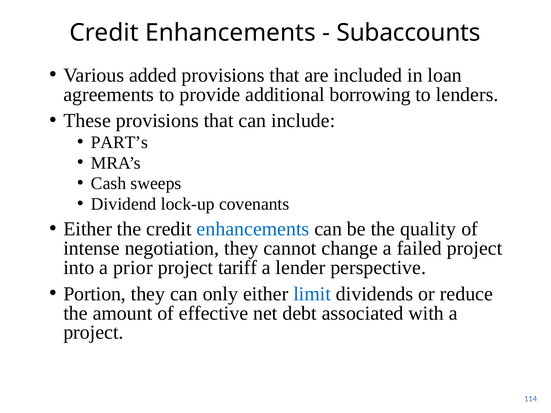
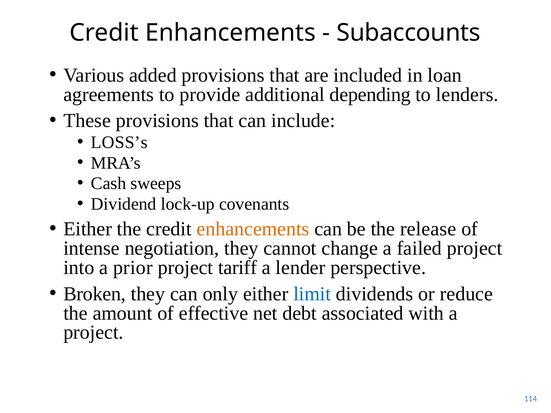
borrowing: borrowing -> depending (370, 95)
PART’s: PART’s -> LOSS’s (119, 143)
enhancements colour: blue -> orange (253, 229)
quality: quality -> release (428, 229)
Portion: Portion -> Broken (95, 294)
